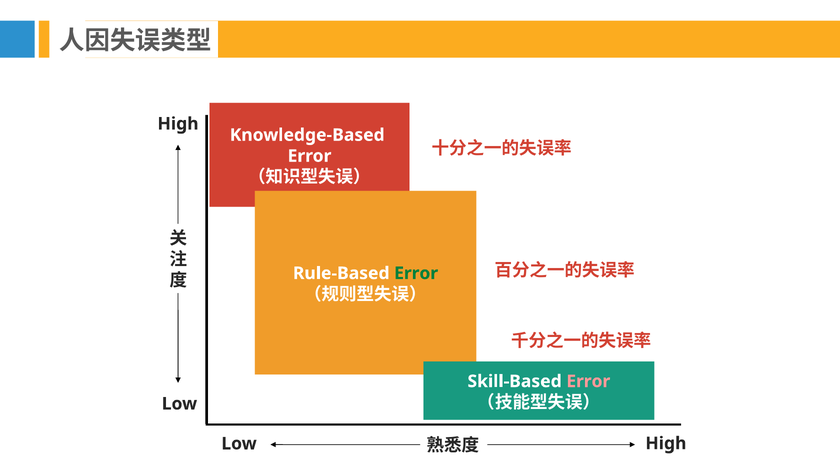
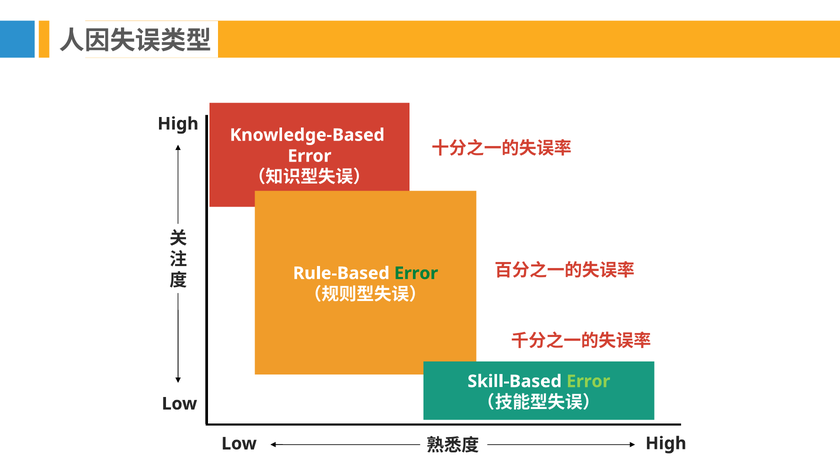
Error colour: pink -> light green (588, 382)
